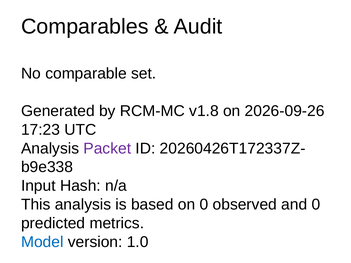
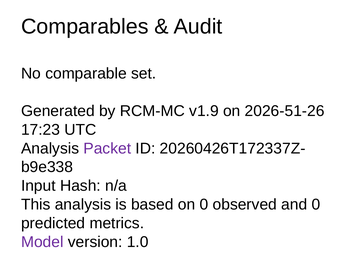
v1.8: v1.8 -> v1.9 (204, 111)
2026-09-26: 2026-09-26 -> 2026-51-26 (285, 111)
Model colour: blue -> purple (42, 242)
